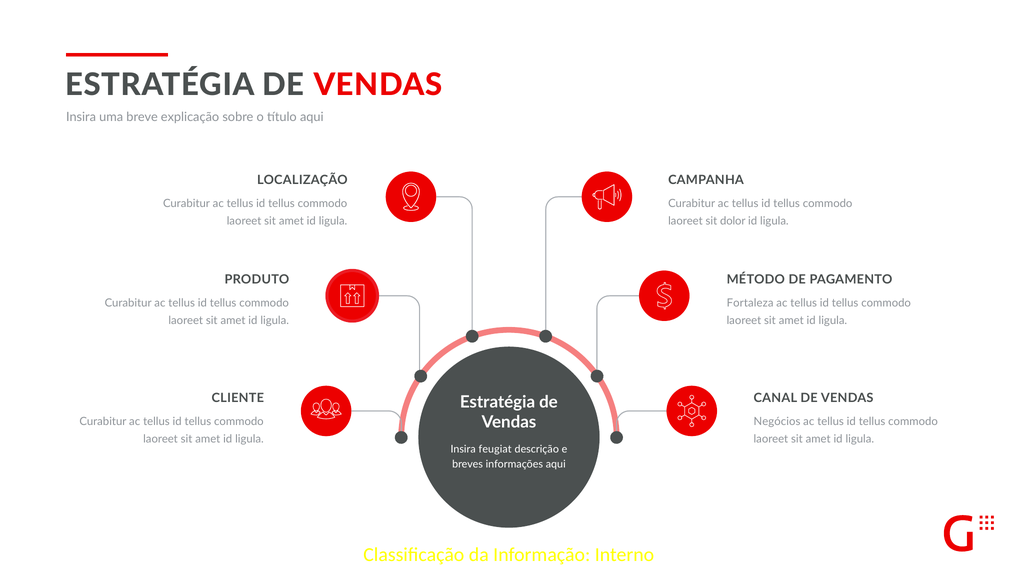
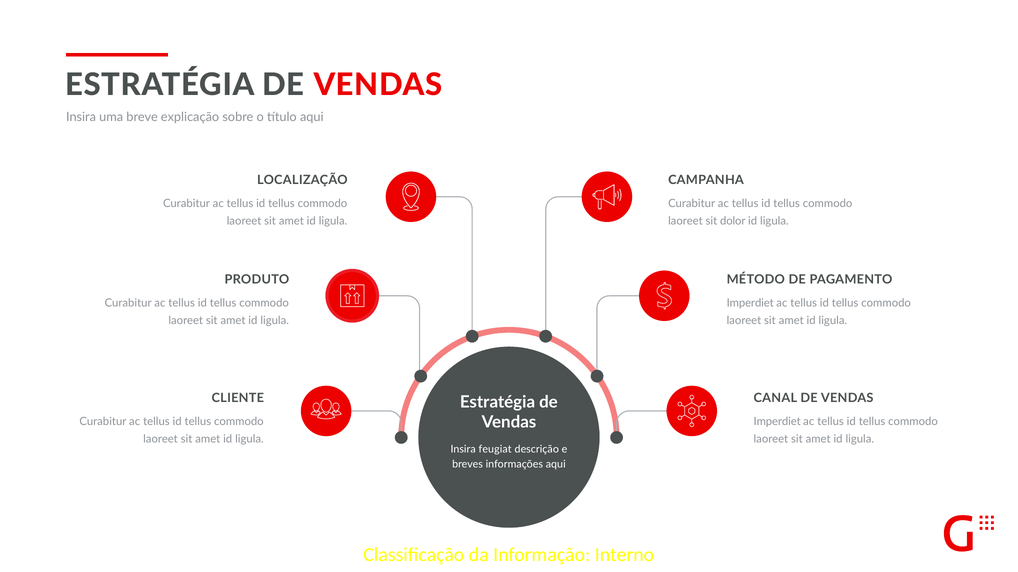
Fortaleza: Fortaleza -> Imperdiet (750, 303)
Negócios: Negócios -> Imperdiet (777, 422)
